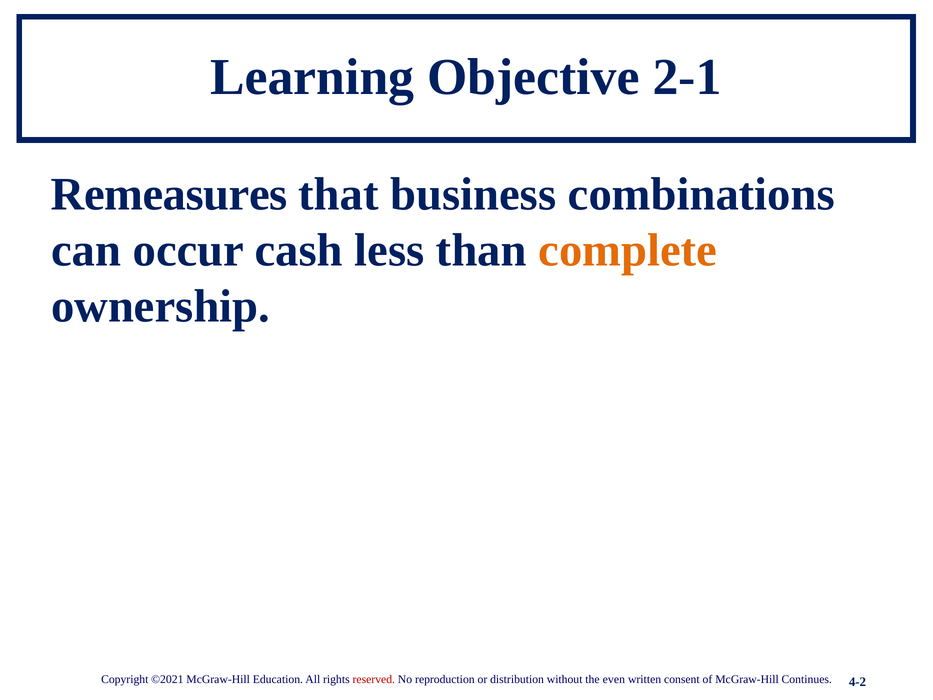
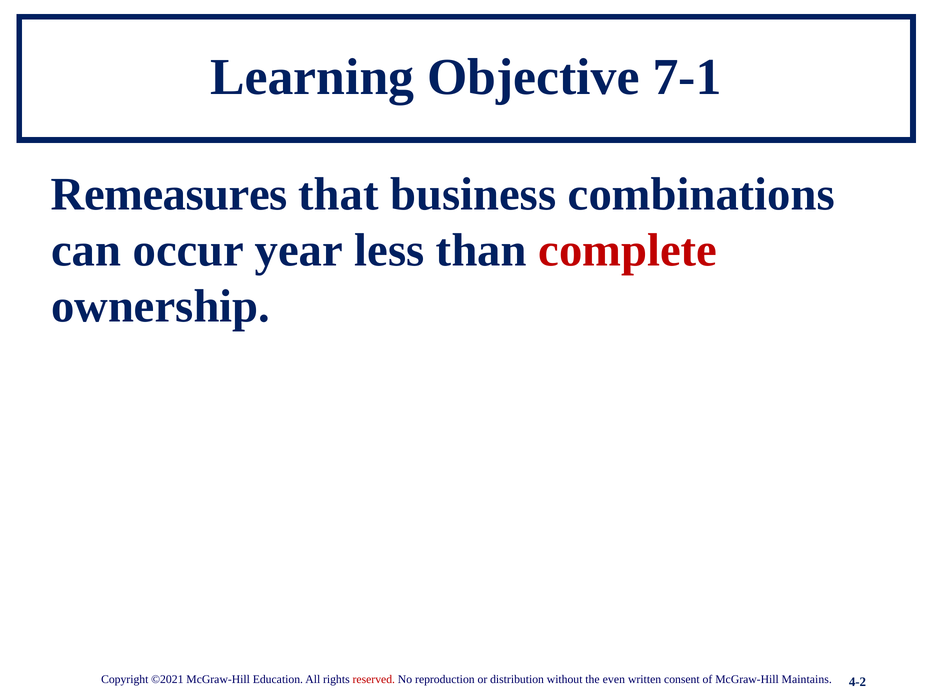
2-1: 2-1 -> 7-1 (687, 77)
cash: cash -> year (299, 250)
complete colour: orange -> red (628, 250)
Continues: Continues -> Maintains (807, 679)
